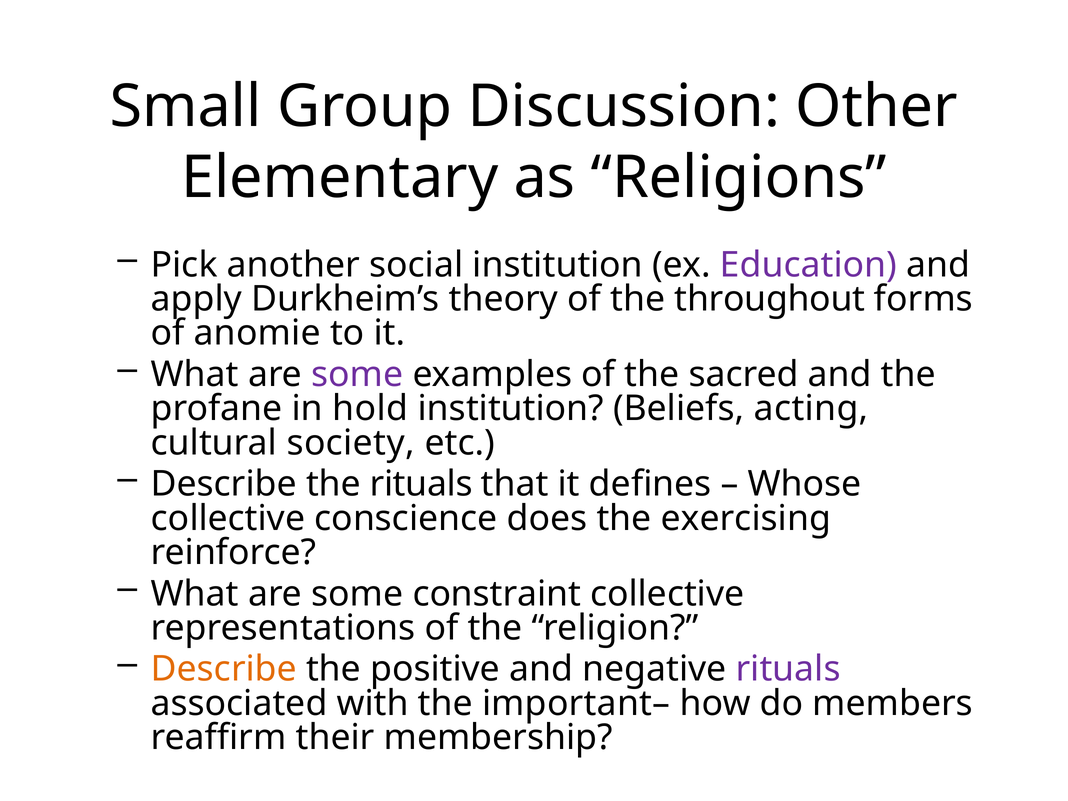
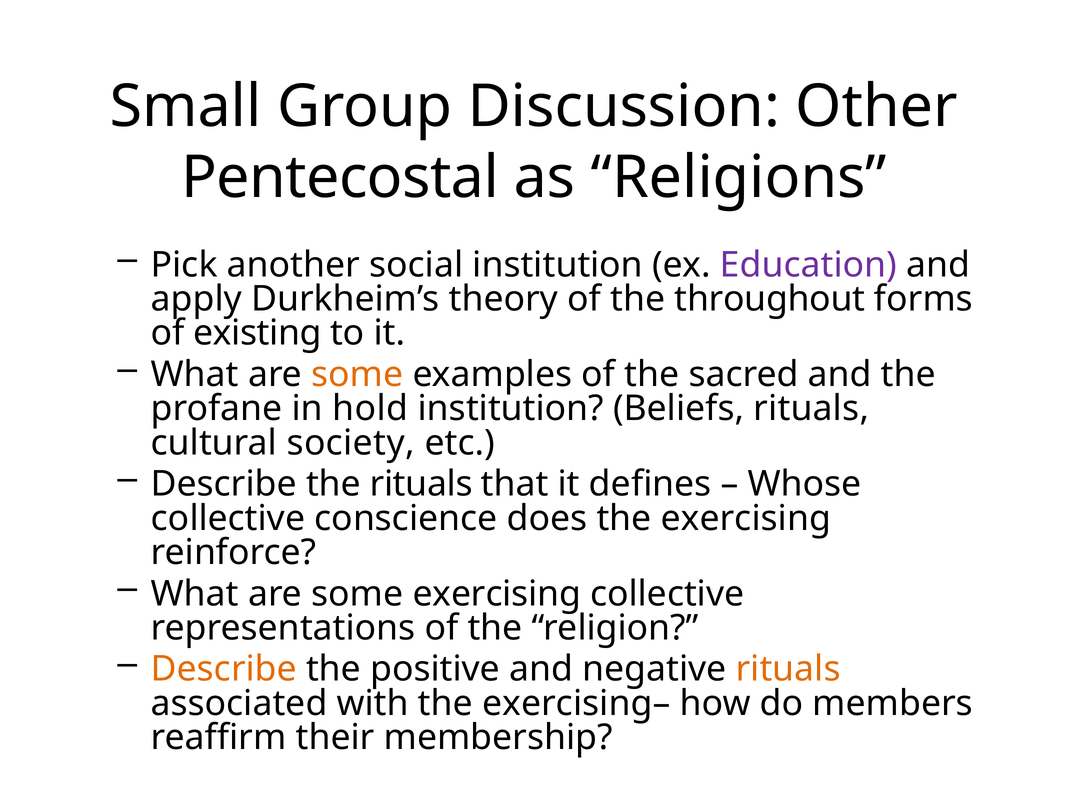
Elementary: Elementary -> Pentecostal (340, 178)
anomie: anomie -> existing (258, 333)
some colour: purple -> orange (357, 374)
Beliefs acting: acting -> rituals (811, 409)
some constraint: constraint -> exercising (497, 594)
rituals colour: purple -> orange (788, 669)
important–: important– -> exercising– (576, 703)
